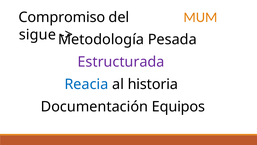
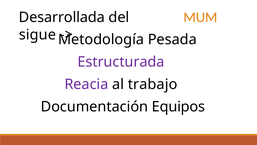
Compromiso: Compromiso -> Desarrollada (62, 17)
Reacia colour: blue -> purple (86, 84)
historia: historia -> trabajo (153, 84)
